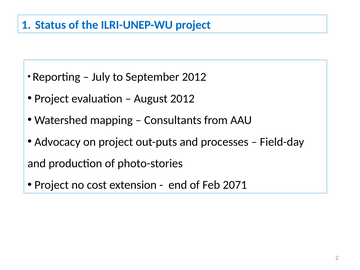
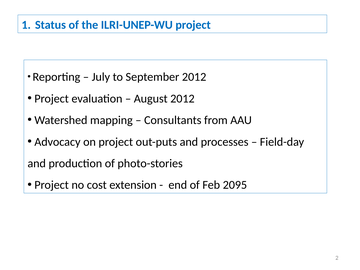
2071: 2071 -> 2095 (235, 185)
